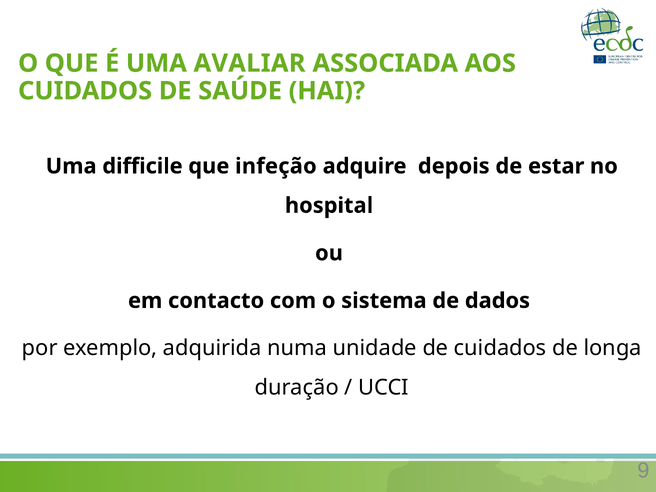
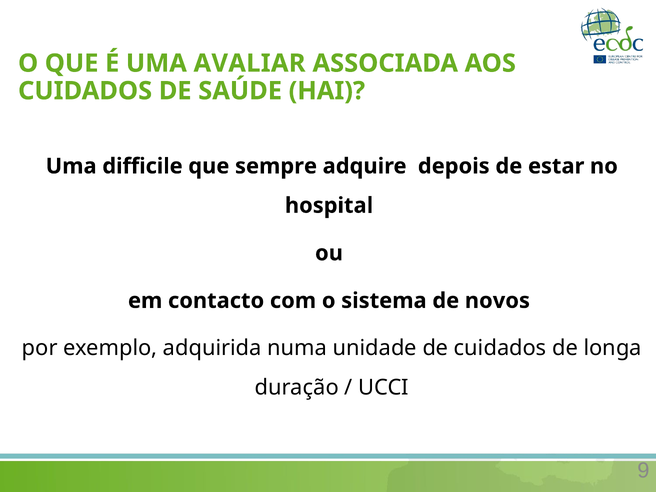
infeção: infeção -> sempre (276, 166)
dados: dados -> novos (497, 301)
